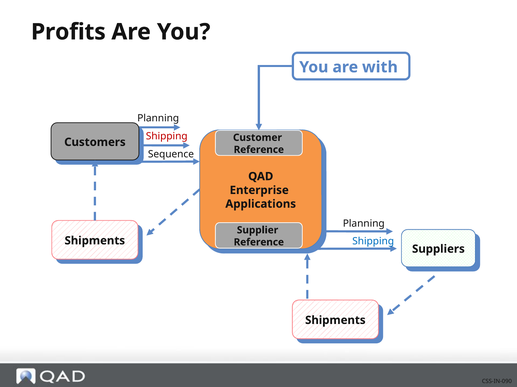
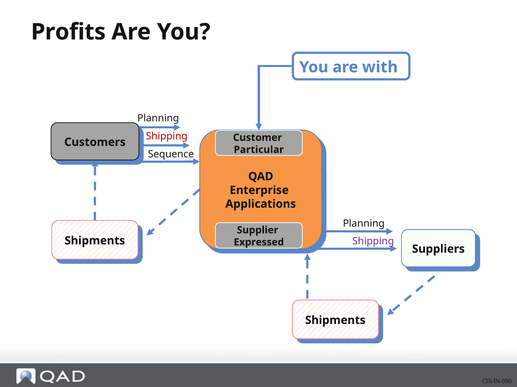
Reference: Reference -> Particular (259, 150)
Shipping colour: blue -> purple (373, 242)
Reference: Reference -> Expressed (259, 243)
